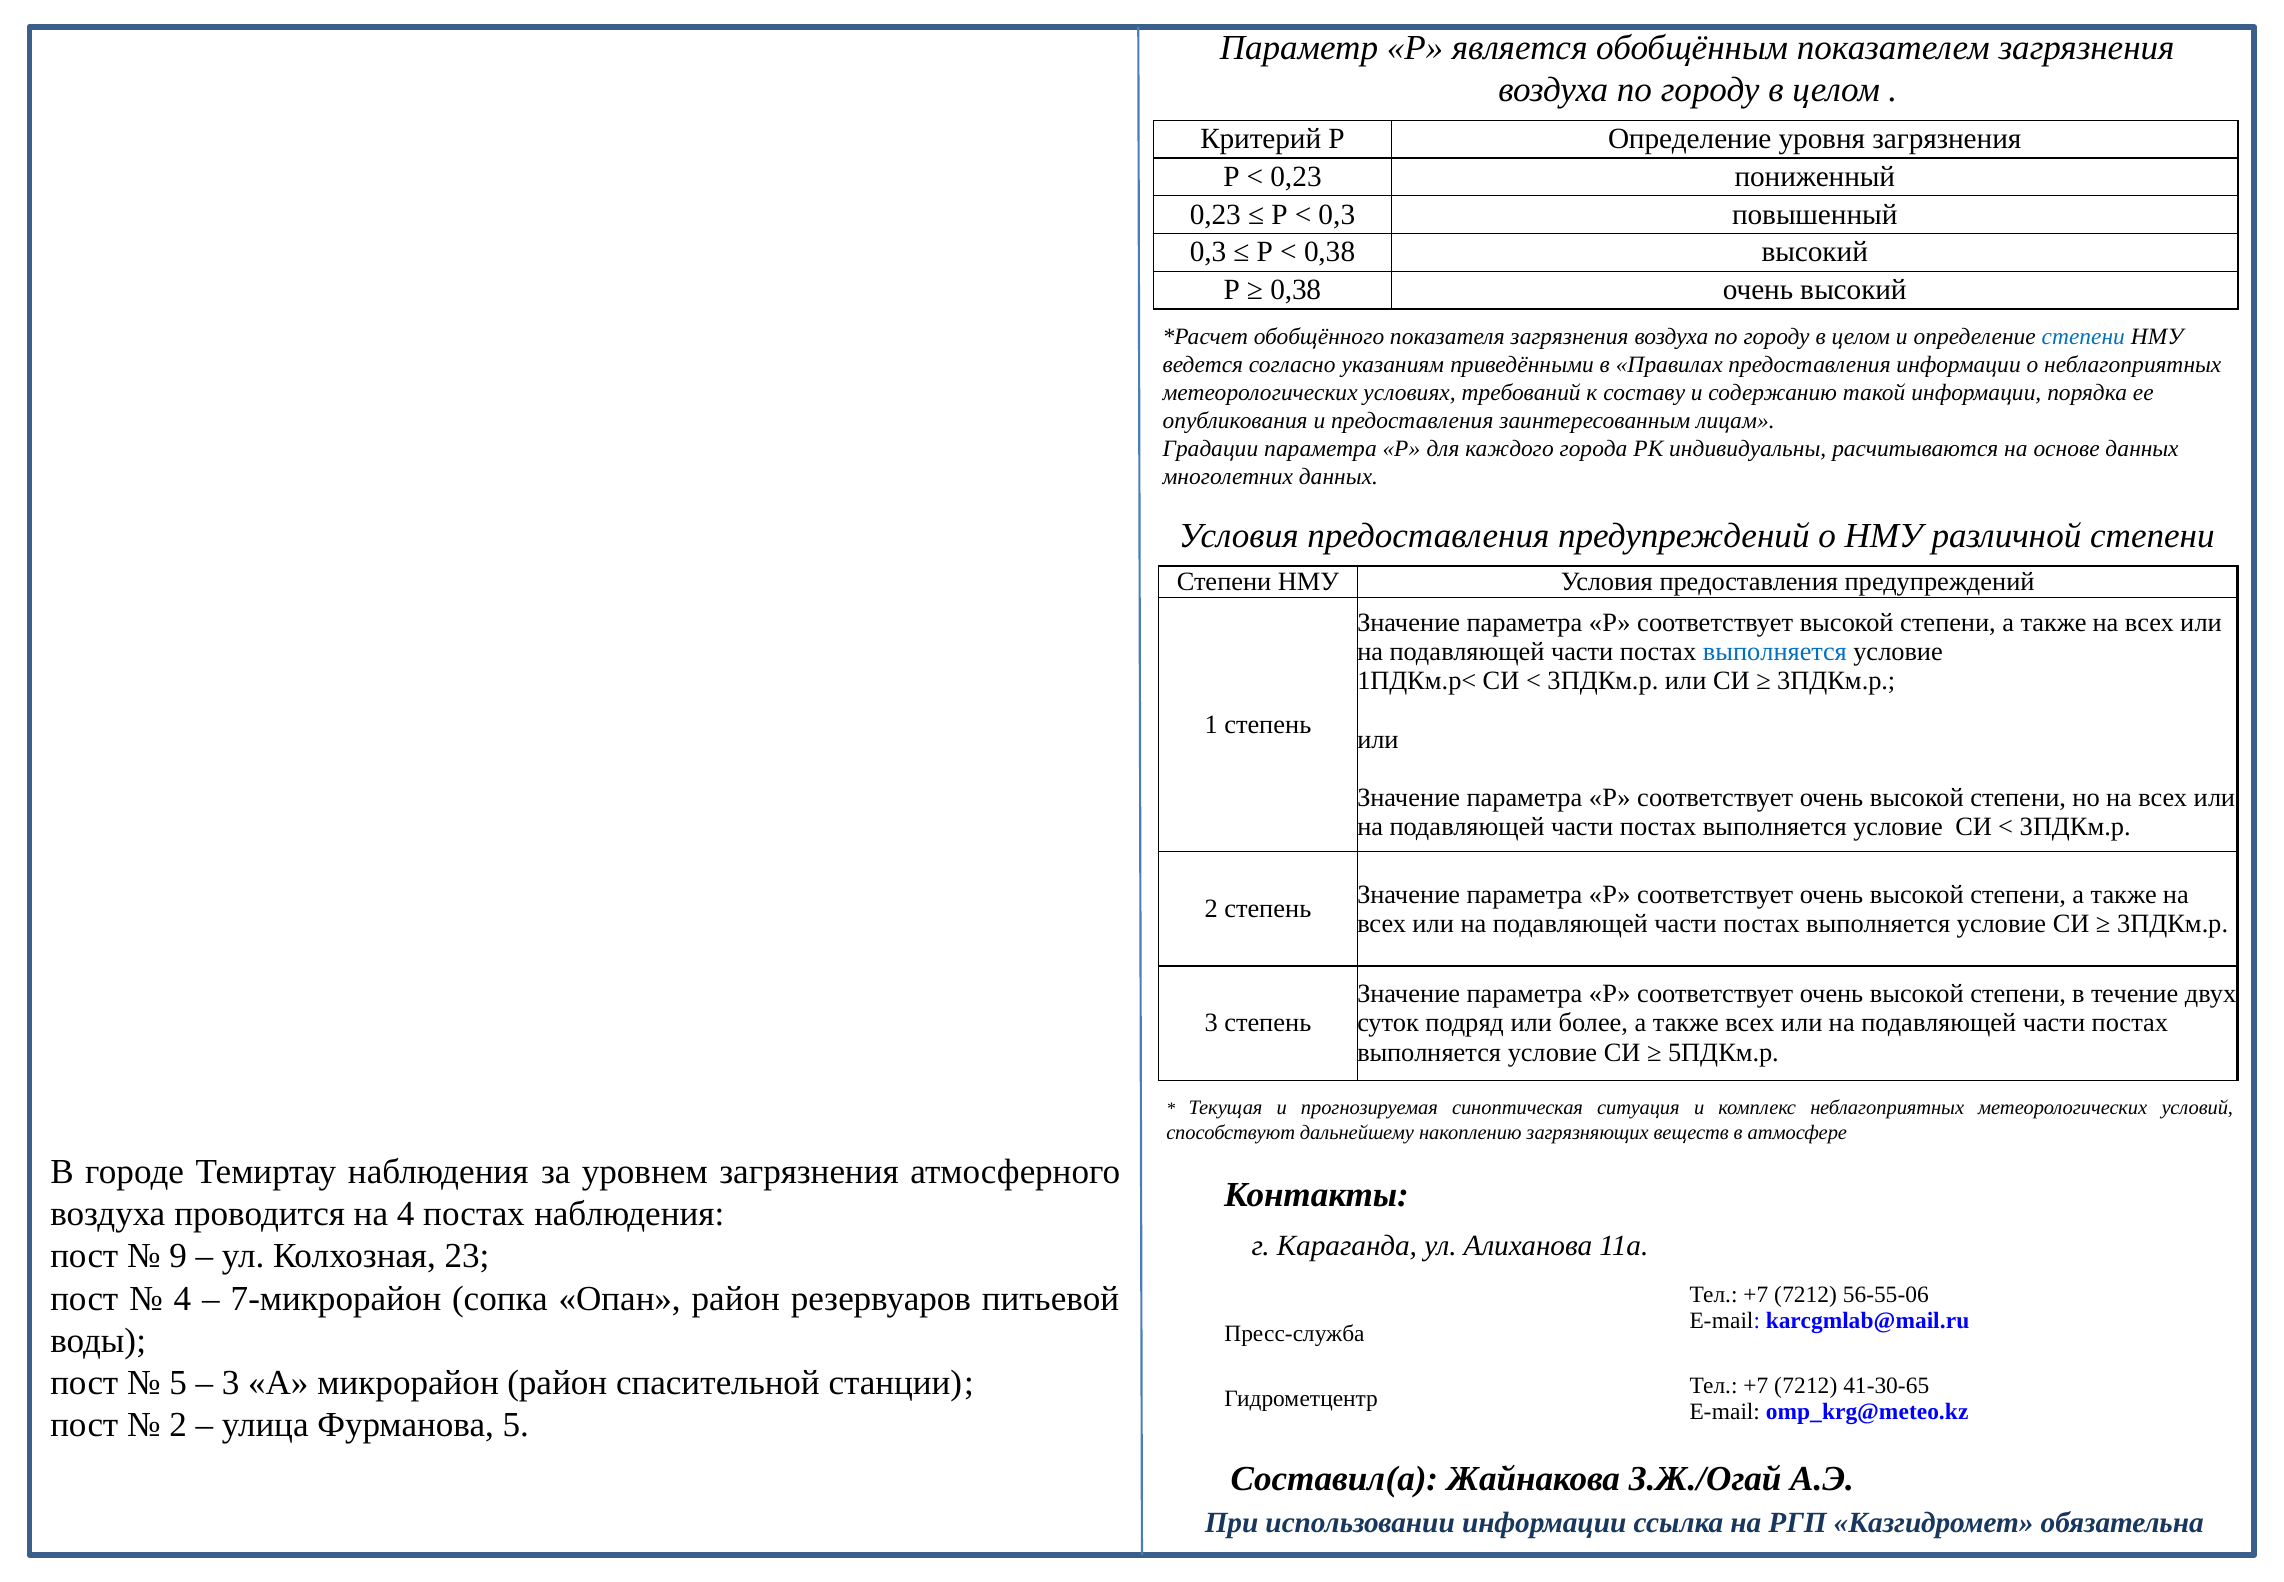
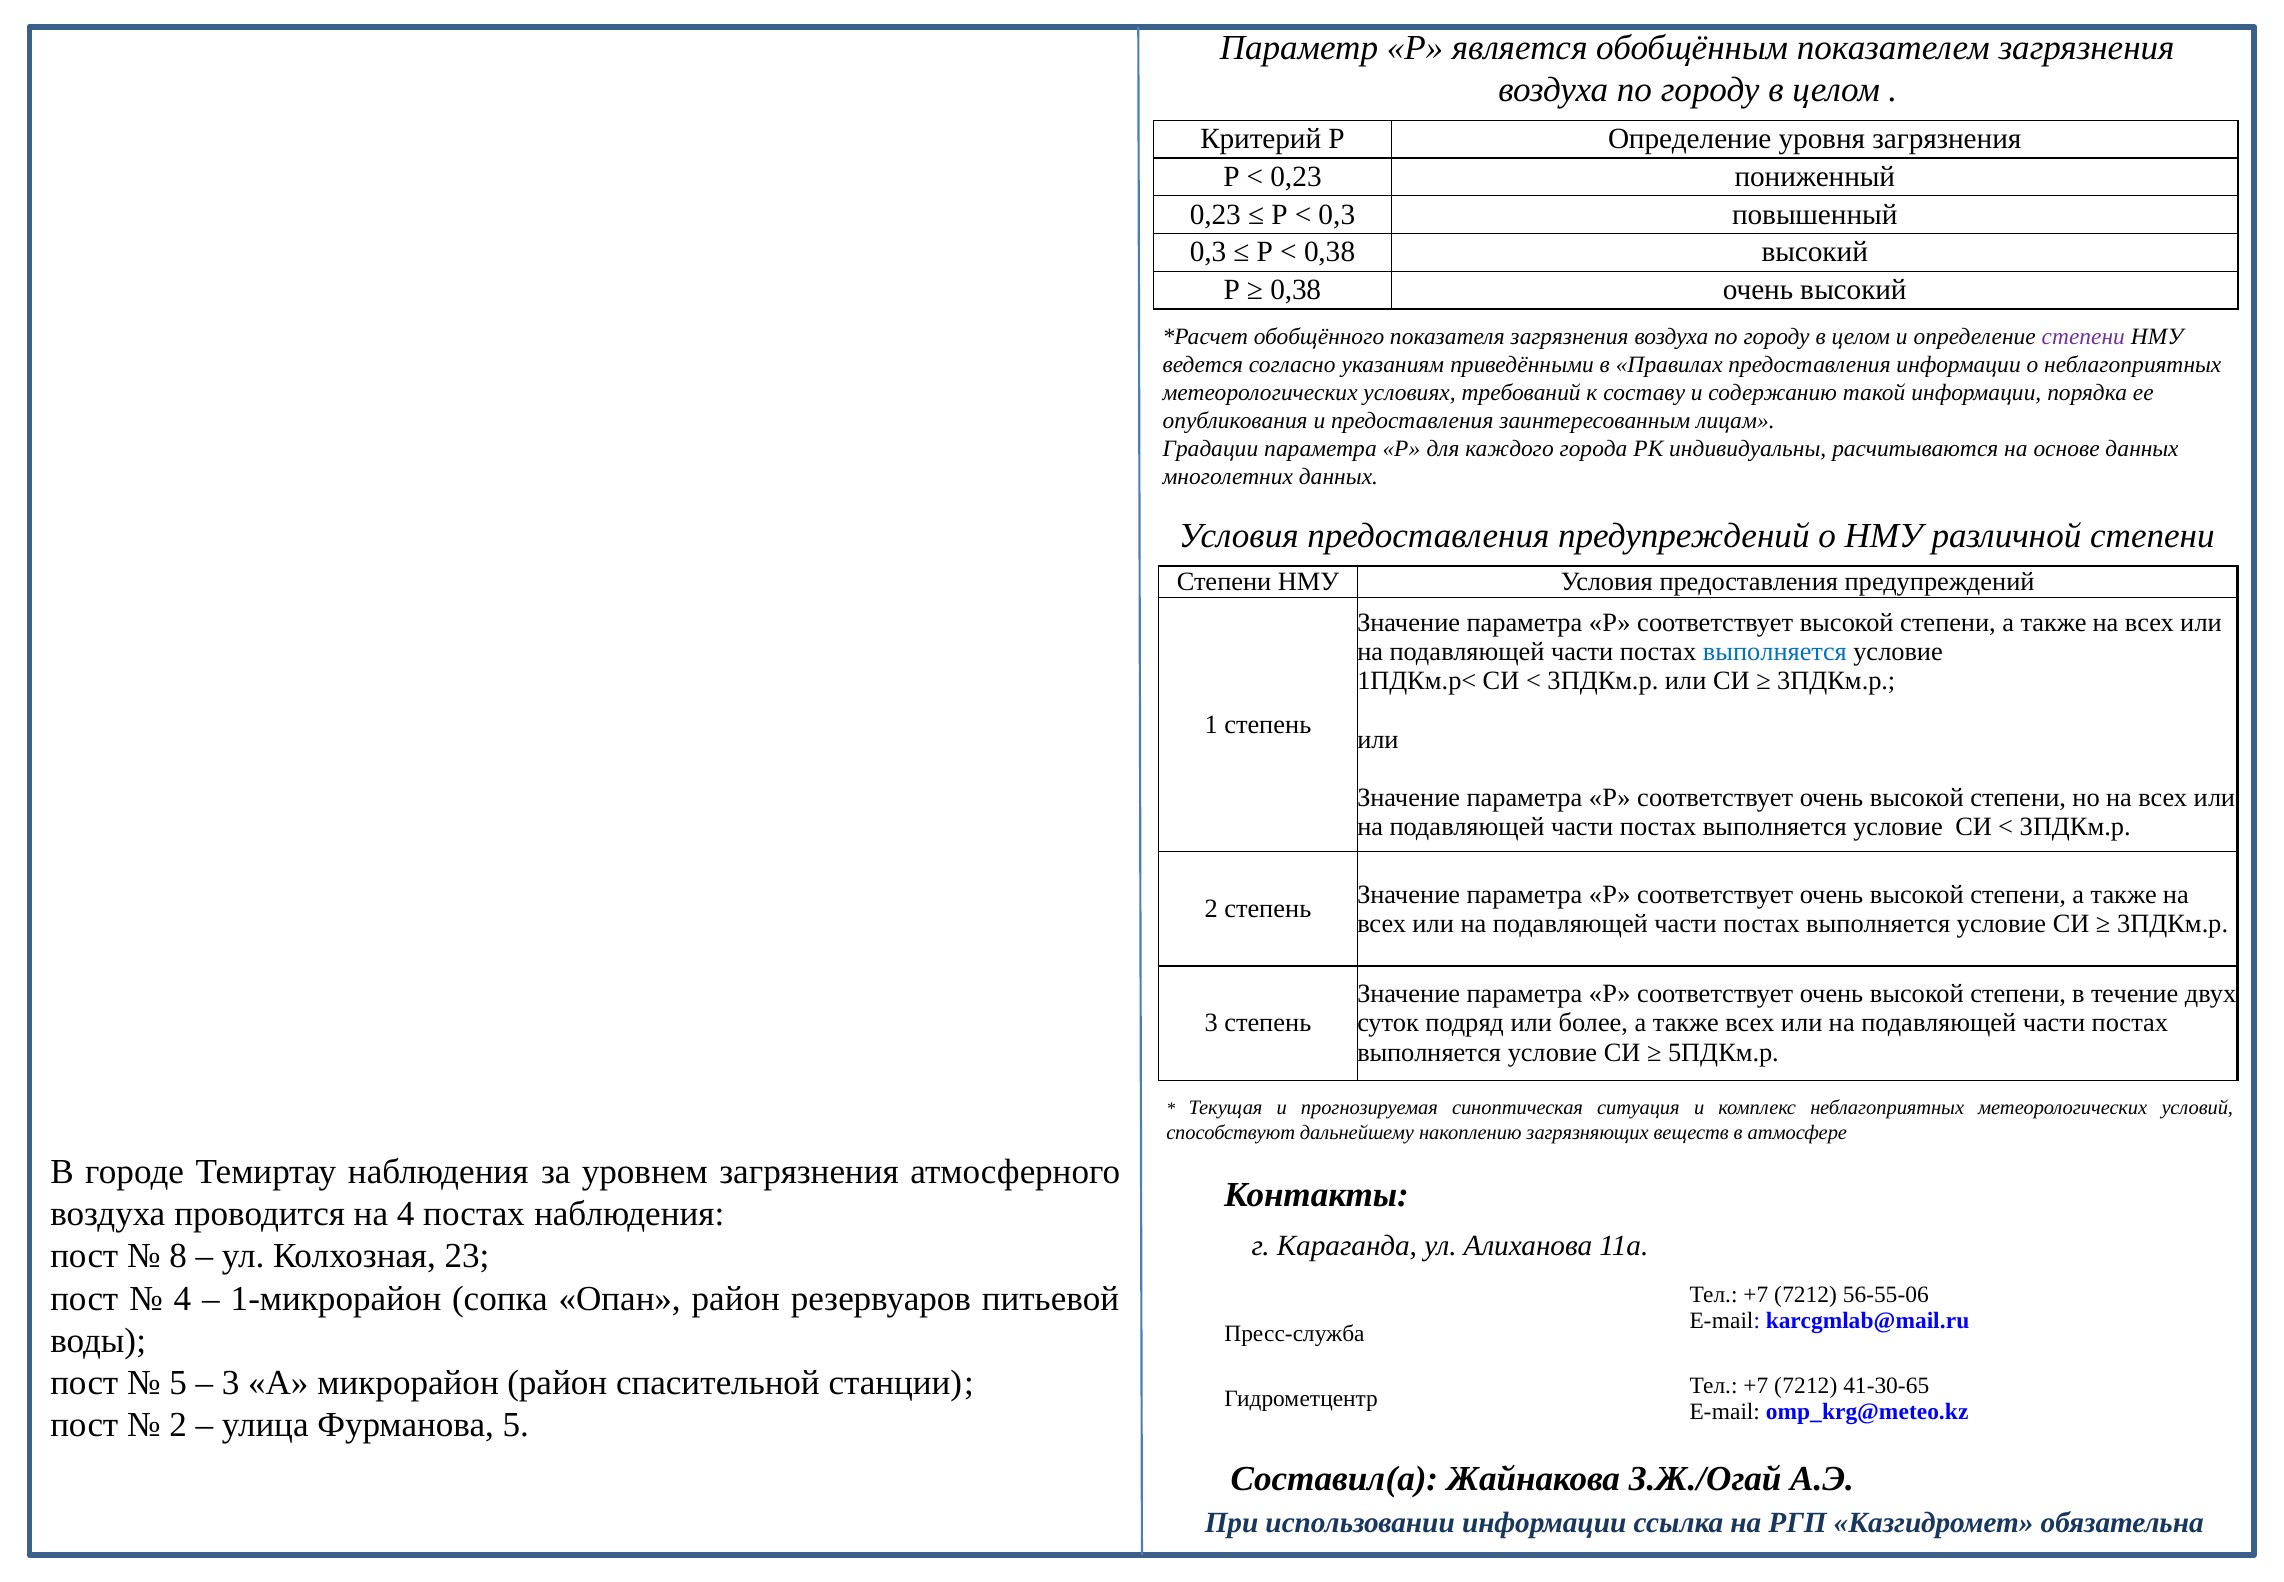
степени colour: blue -> purple (2083, 336)
9: 9 -> 8 (178, 1256)
7-микрорайон: 7-микрорайон -> 1-микрорайон (336, 1298)
